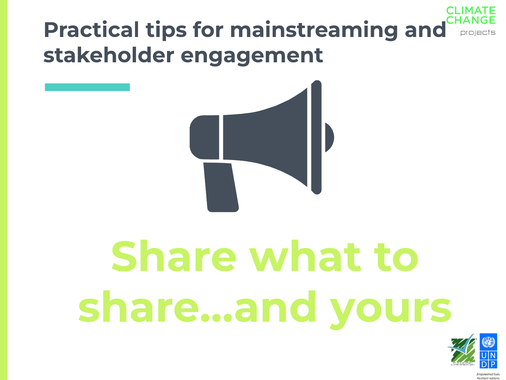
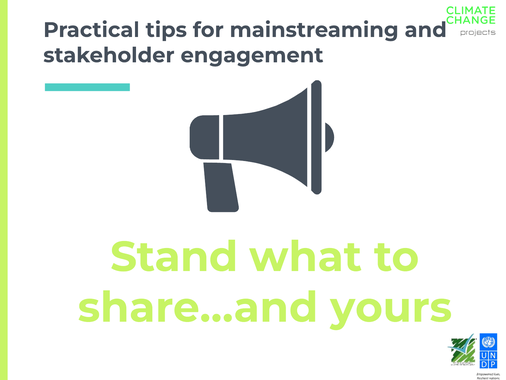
Share: Share -> Stand (174, 257)
